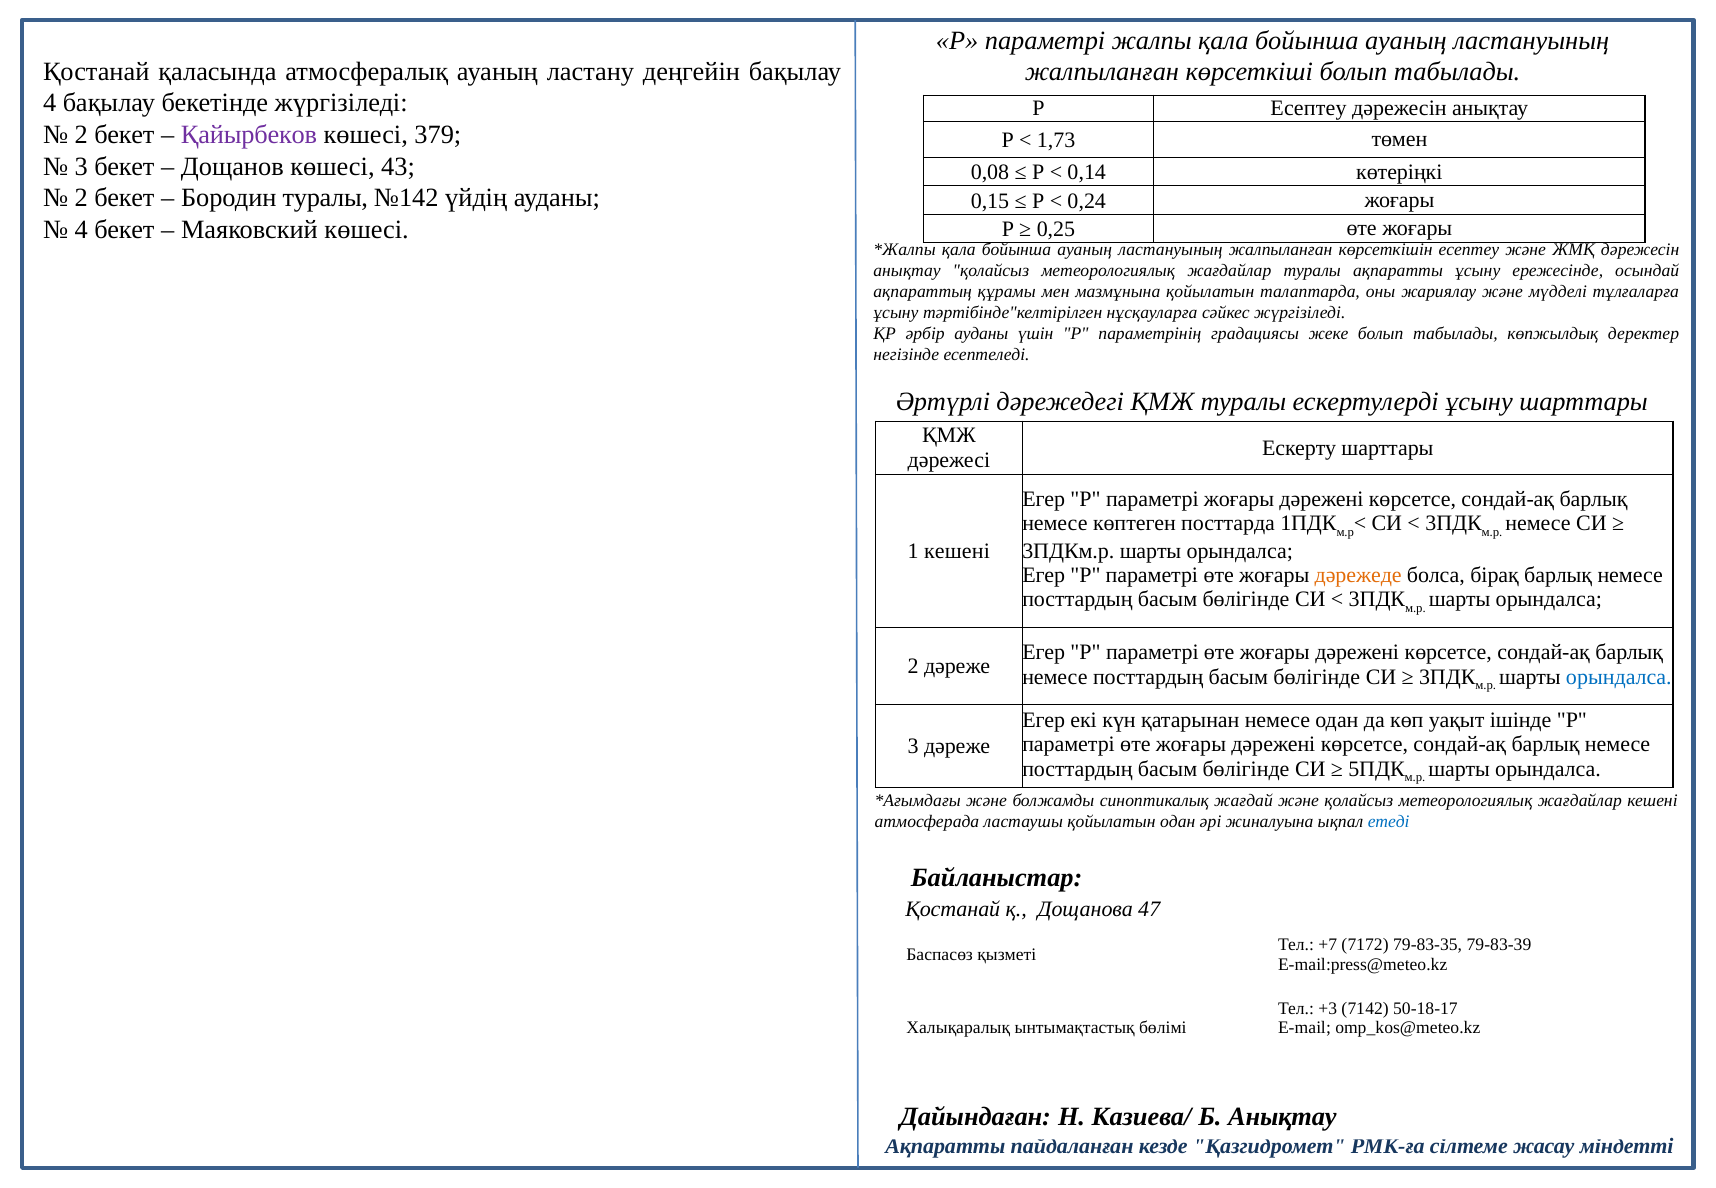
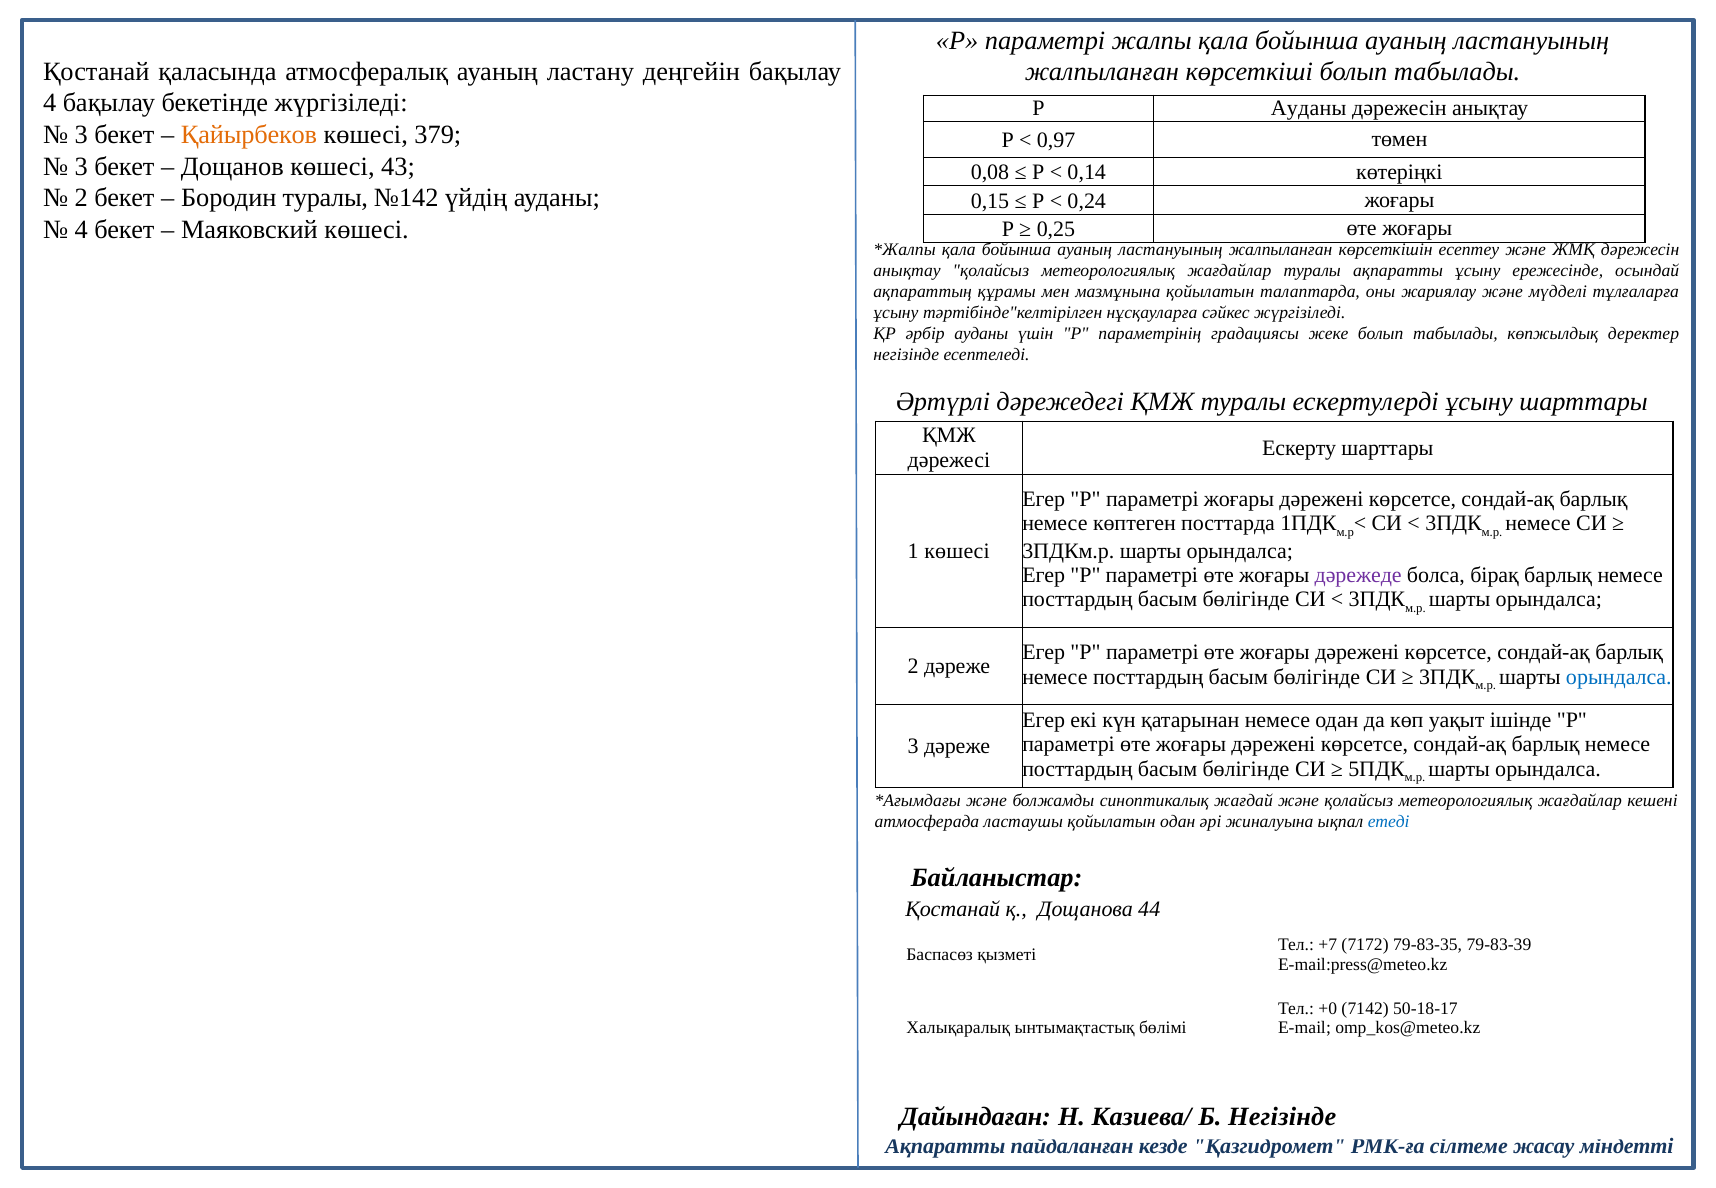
Р Есептеу: Есептеу -> Ауданы (1309, 108)
2: 2 -> 3 (81, 135)
Қайырбеков colour: purple -> orange (249, 135)
1,73: 1,73 -> 0,97 (1056, 140)
1 кешені: кешені -> көшесі (957, 551)
дәрежеде colour: orange -> purple (1358, 575)
47: 47 -> 44 (1149, 909)
+3: +3 -> +0 (1328, 1009)
Б Анықтау: Анықтау -> Негізінде (1282, 1117)
